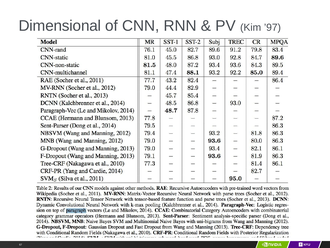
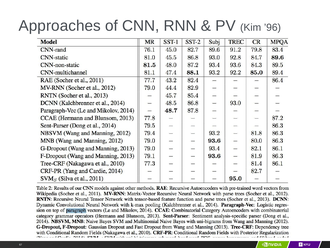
Dimensional: Dimensional -> Approaches (60, 26)
’97: ’97 -> ’96 (272, 27)
